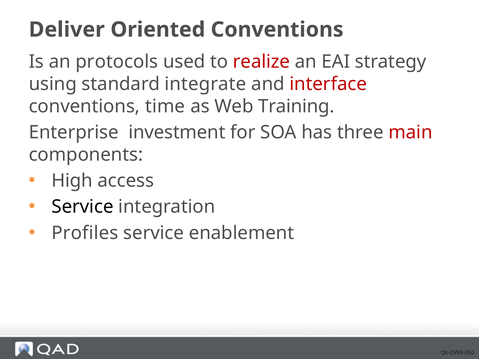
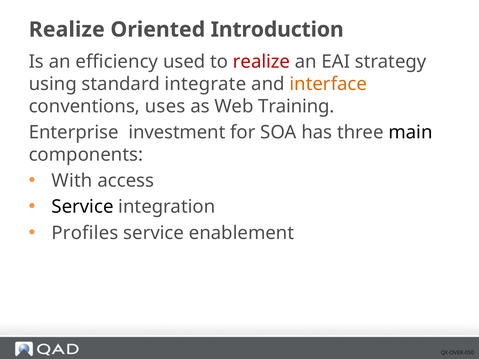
Deliver: Deliver -> Realize (67, 30)
Oriented Conventions: Conventions -> Introduction (277, 30)
protocols: protocols -> efficiency (117, 62)
interface colour: red -> orange (328, 84)
time: time -> uses (165, 106)
main colour: red -> black (410, 132)
High: High -> With (72, 181)
